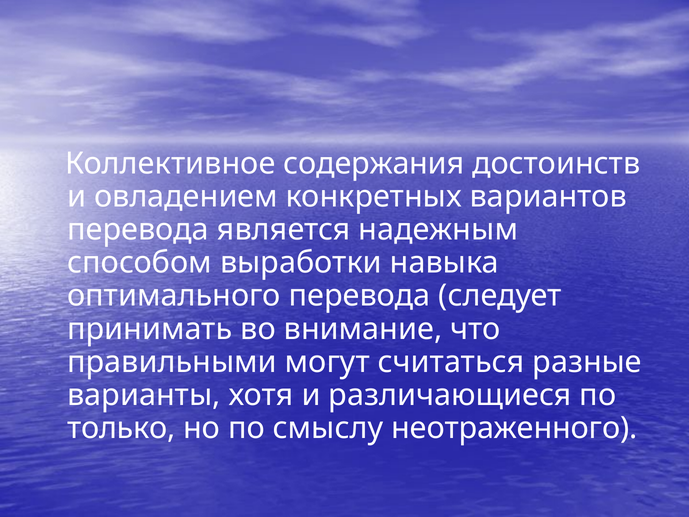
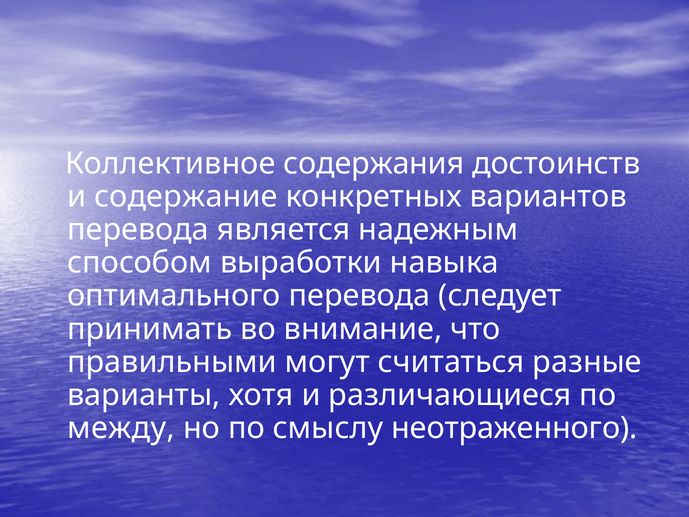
овладением: овладением -> содержание (186, 196)
только: только -> между (121, 428)
